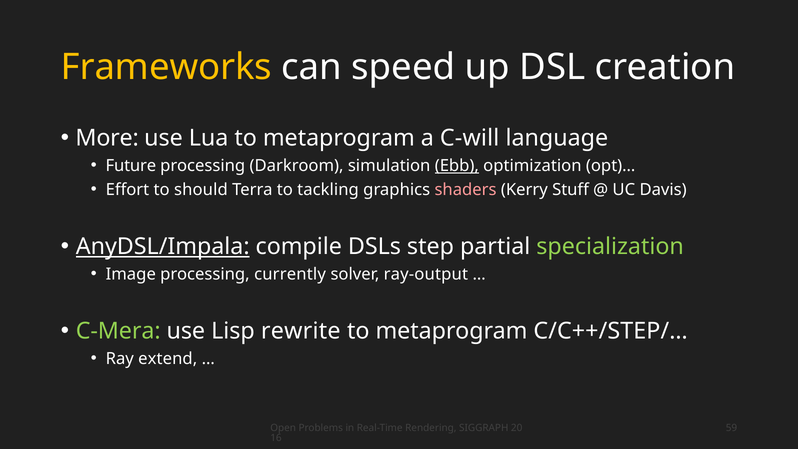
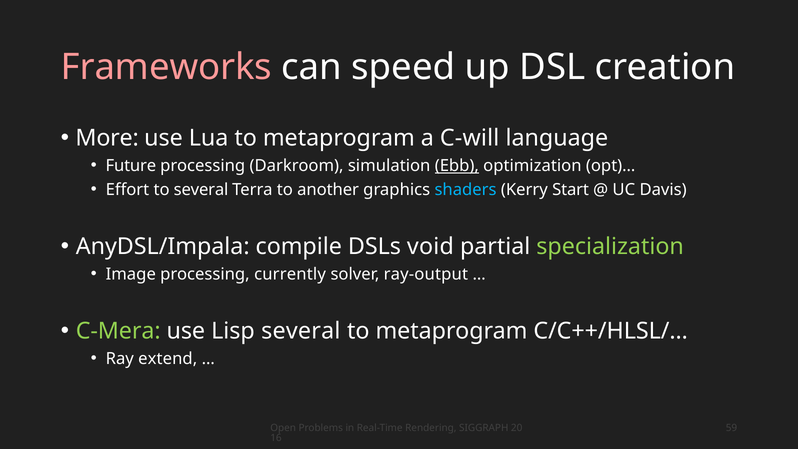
Frameworks colour: yellow -> pink (166, 67)
to should: should -> several (201, 190)
tackling: tackling -> another (328, 190)
shaders colour: pink -> light blue (466, 190)
Stuff: Stuff -> Start (571, 190)
AnyDSL/Impala underline: present -> none (163, 247)
step: step -> void (430, 247)
Lisp rewrite: rewrite -> several (301, 331)
C/C++/STEP/…: C/C++/STEP/… -> C/C++/HLSL/… (611, 331)
